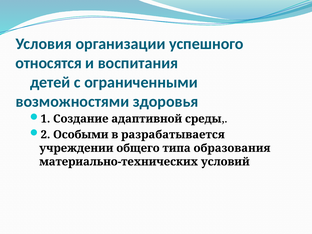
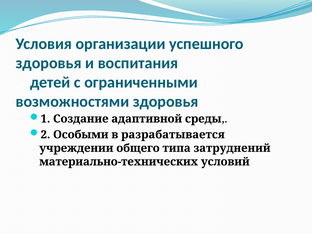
относятся: относятся -> здоровья (49, 63)
образования: образования -> затруднений (232, 148)
